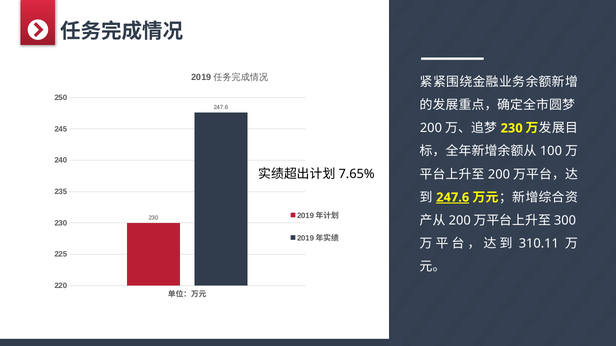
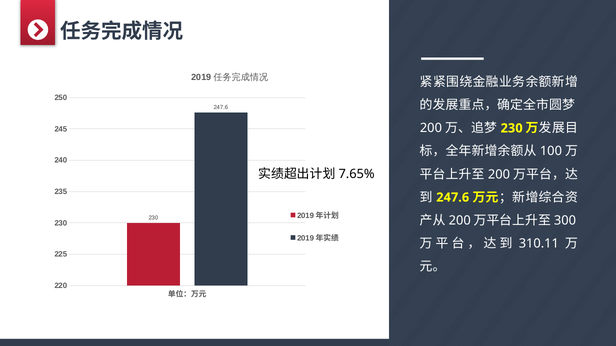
247.6 underline: present -> none (453, 198)
